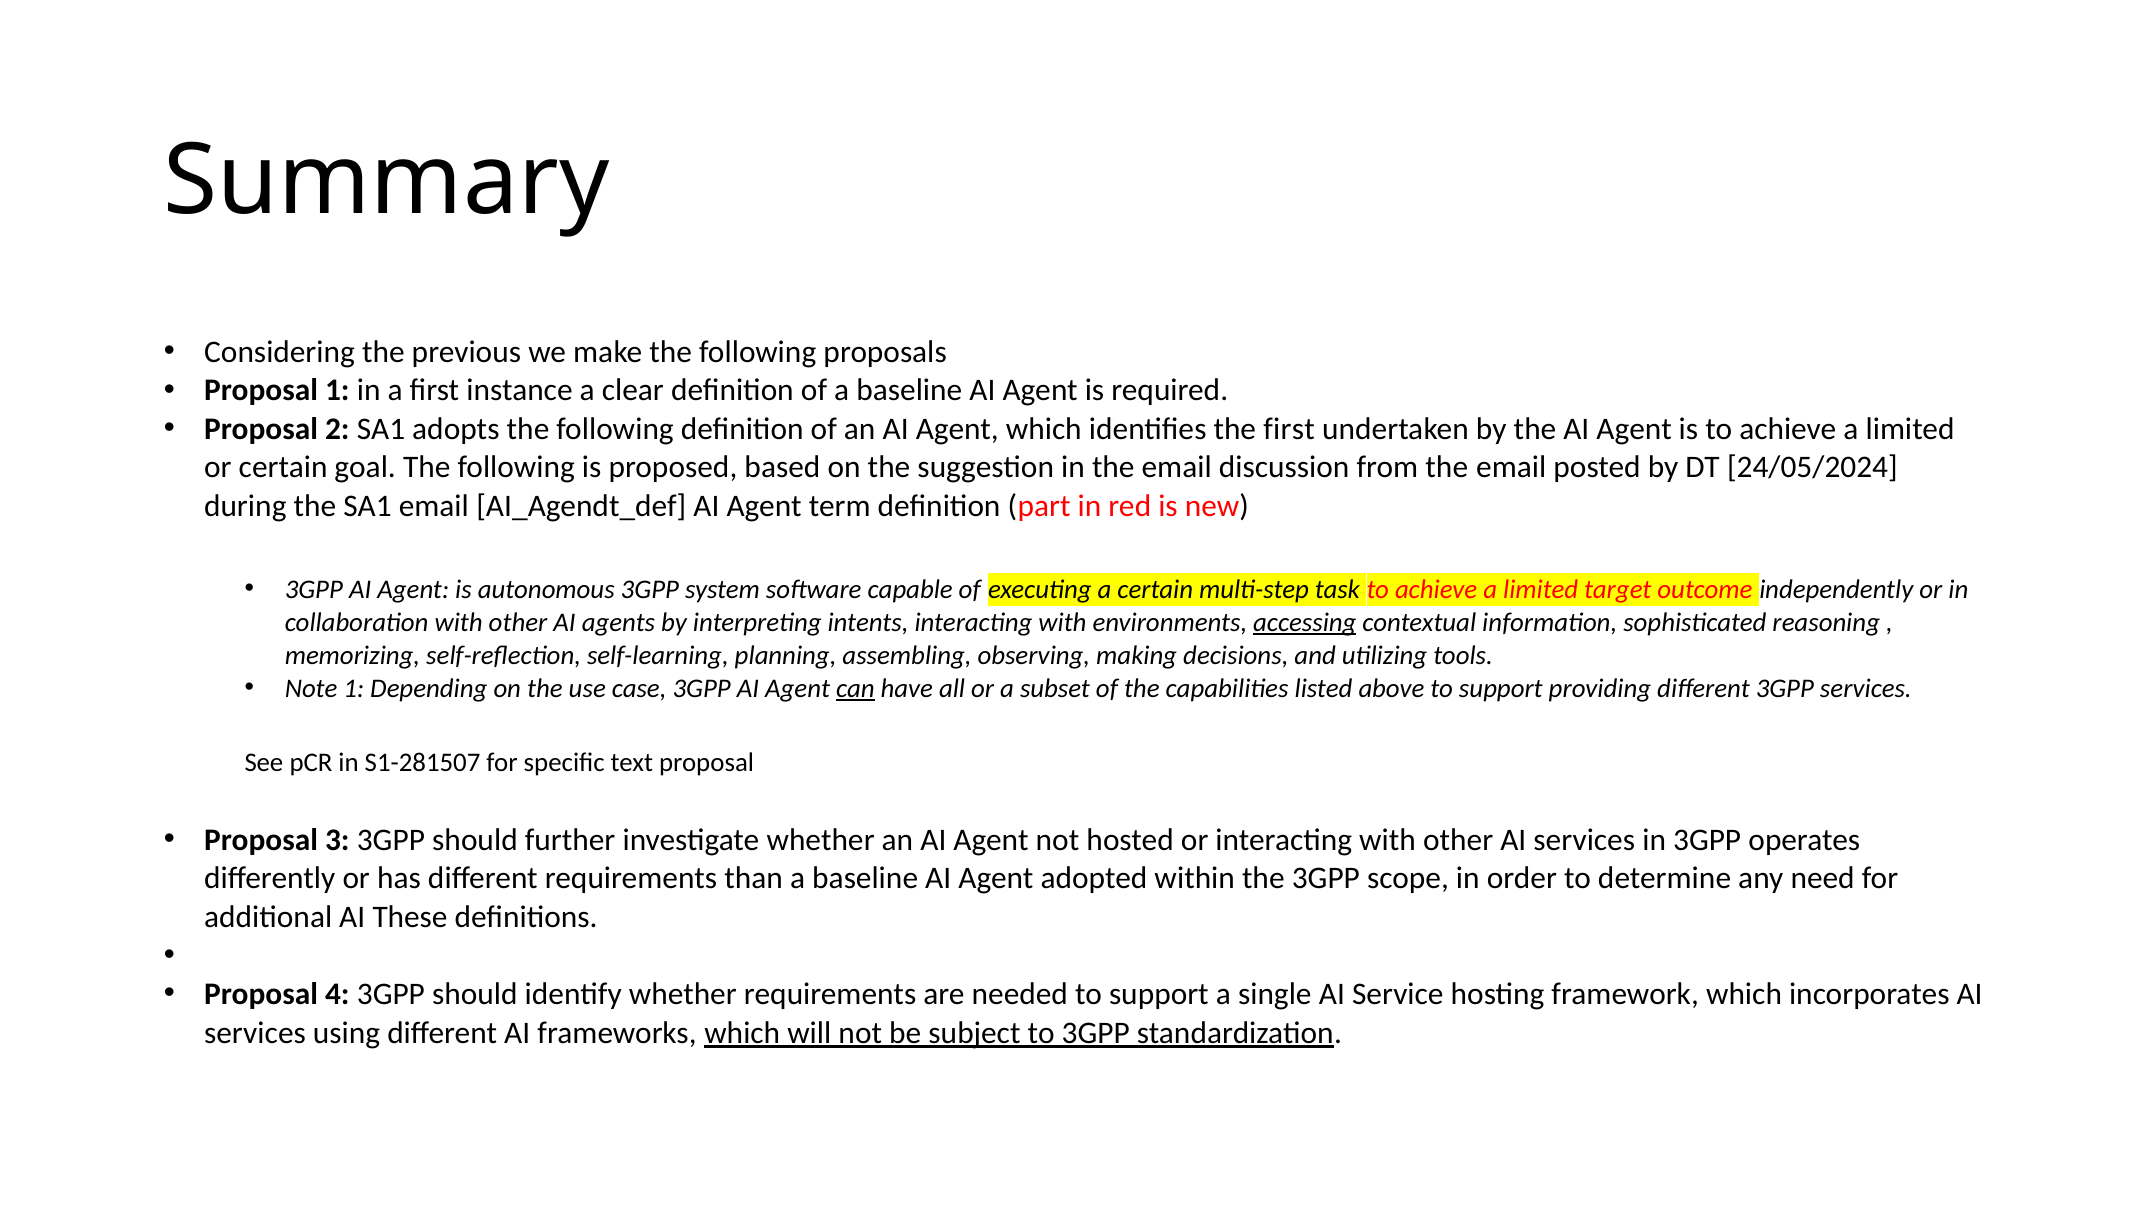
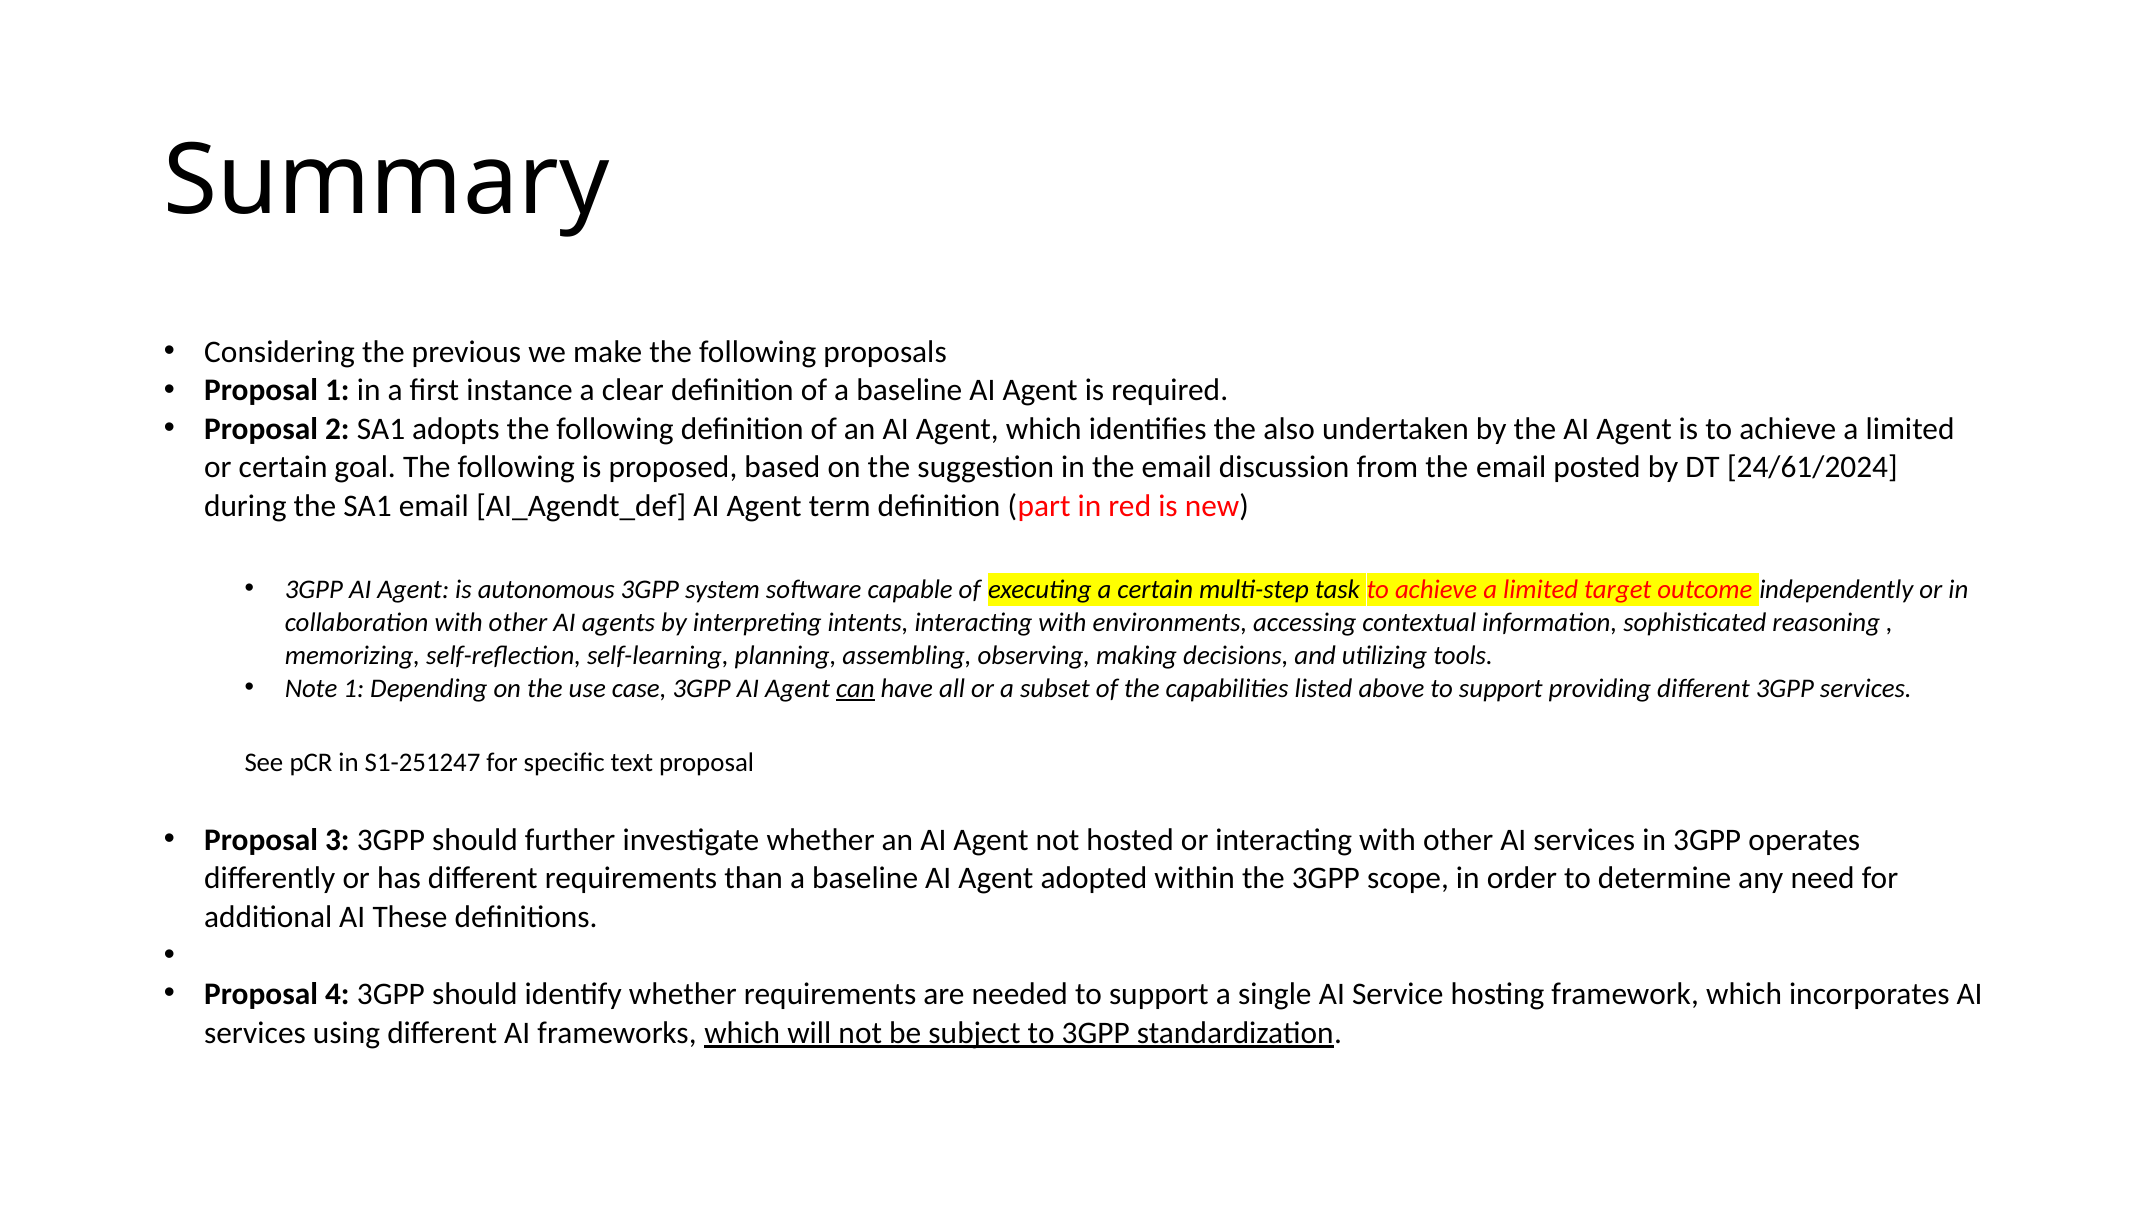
the first: first -> also (1289, 429)
24/05/2024: 24/05/2024 -> 24/61/2024 (1812, 467)
accessing underline: present -> none (1305, 623)
S1-281507: S1-281507 -> S1-251247 (423, 763)
